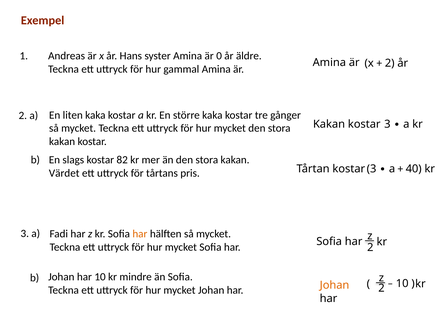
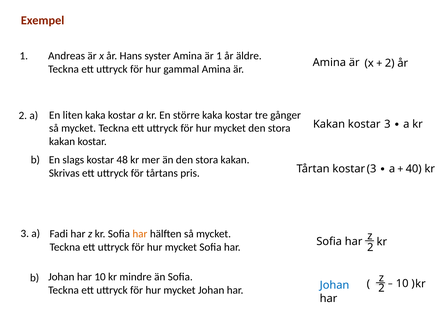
syster Amina är 0: 0 -> 1 (219, 56)
82: 82 -> 48 (122, 160)
Värdet: Värdet -> Skrivas (64, 173)
Johan colour: orange -> blue (335, 285)
